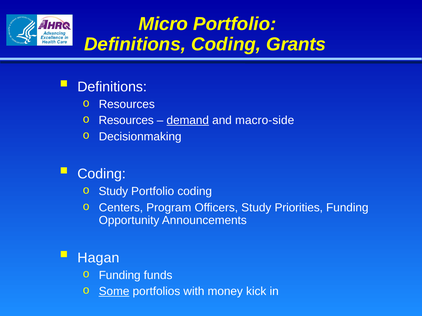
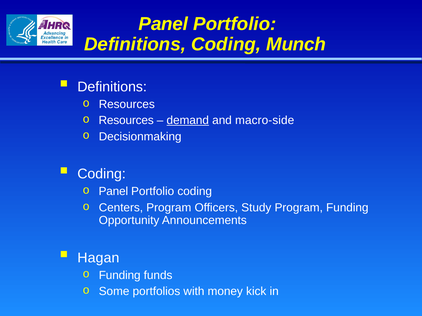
Micro: Micro -> Panel (163, 24)
Grants: Grants -> Munch (296, 44)
Study: Study -> Panel (113, 192)
Study Priorities: Priorities -> Program (299, 208)
Some underline: present -> none (114, 292)
